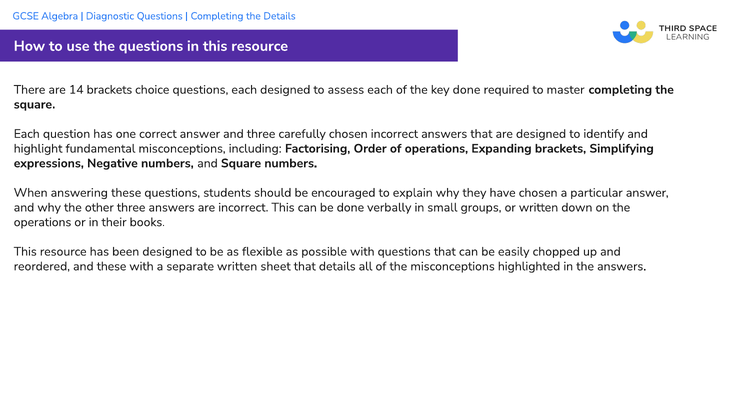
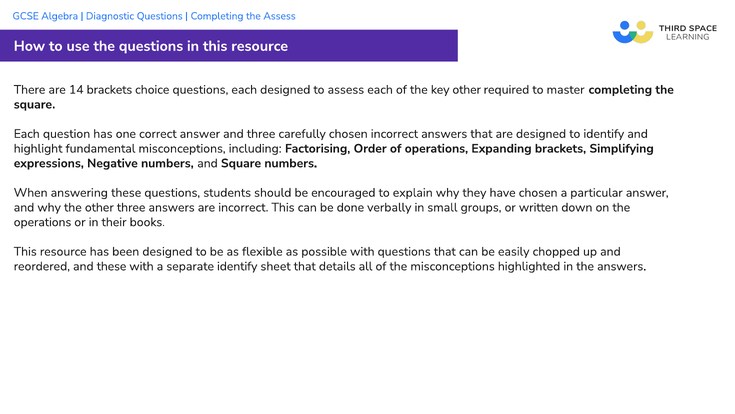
the Details: Details -> Assess (280, 16)
key done: done -> other (467, 90)
separate written: written -> identify (237, 266)
